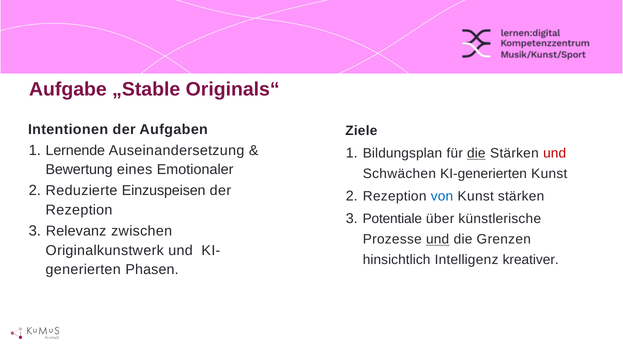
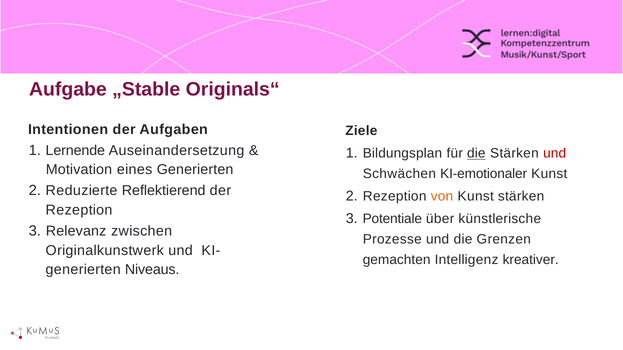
Bewertung: Bewertung -> Motivation (79, 170)
eines Emotionaler: Emotionaler -> Generierten (195, 170)
KI-generierten: KI-generierten -> KI-emotionaler (484, 174)
Einzuspeisen: Einzuspeisen -> Reflektierend (164, 191)
von colour: blue -> orange (442, 197)
und underline: present -> none (438, 240)
hinsichtlich: hinsichtlich -> gemachten (397, 260)
Phasen: Phasen -> Niveaus (152, 270)
